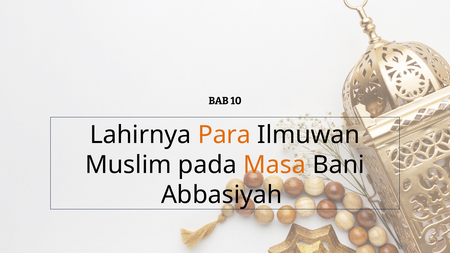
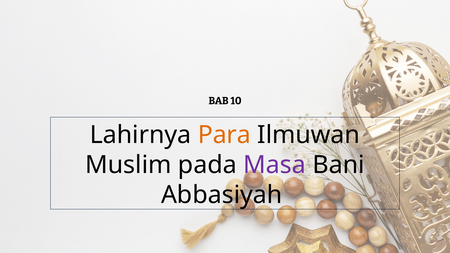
Masa colour: orange -> purple (275, 165)
